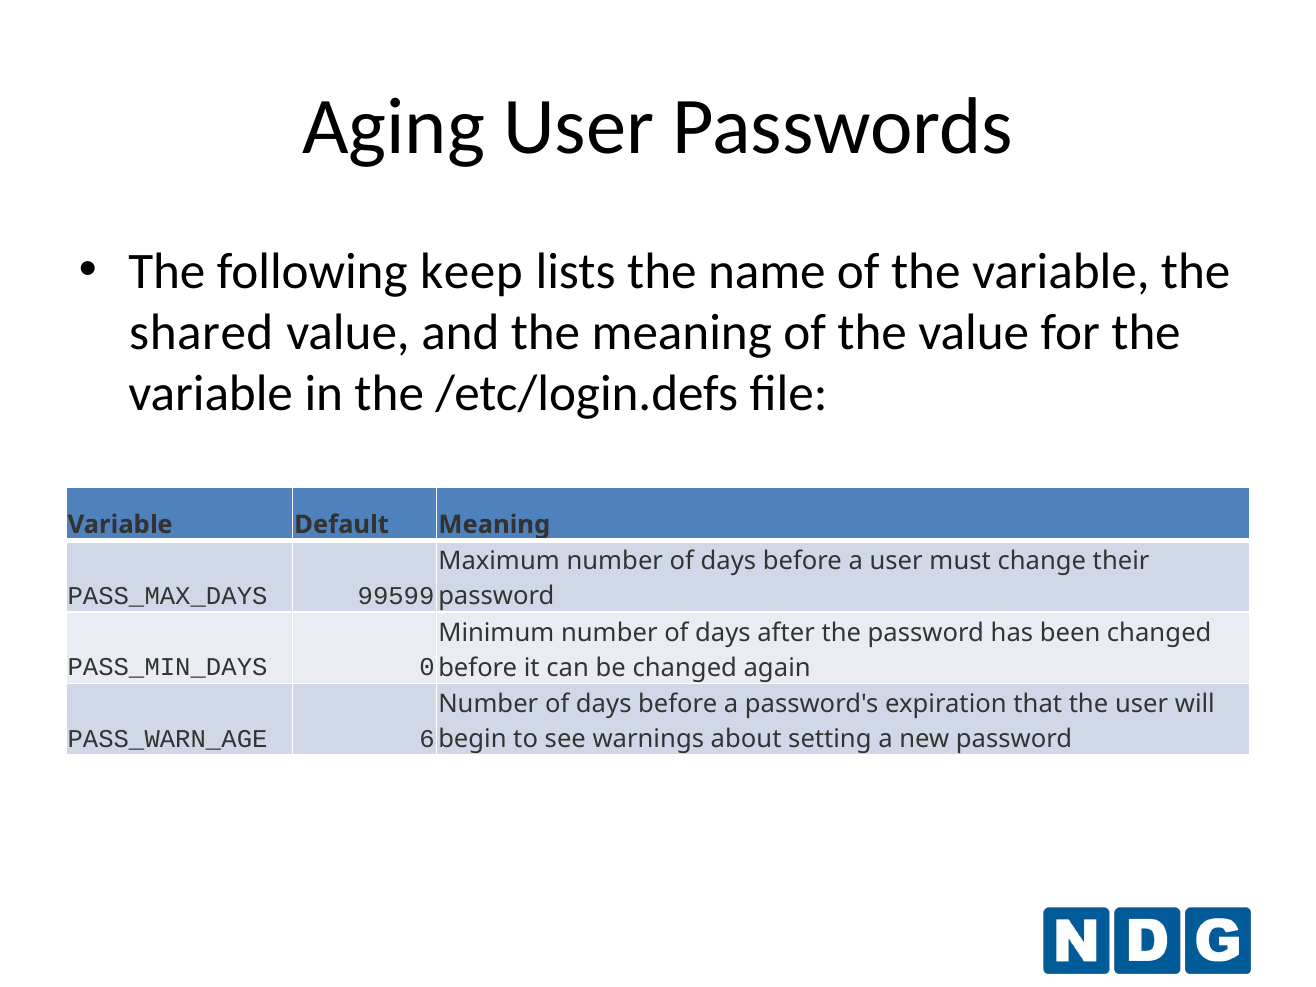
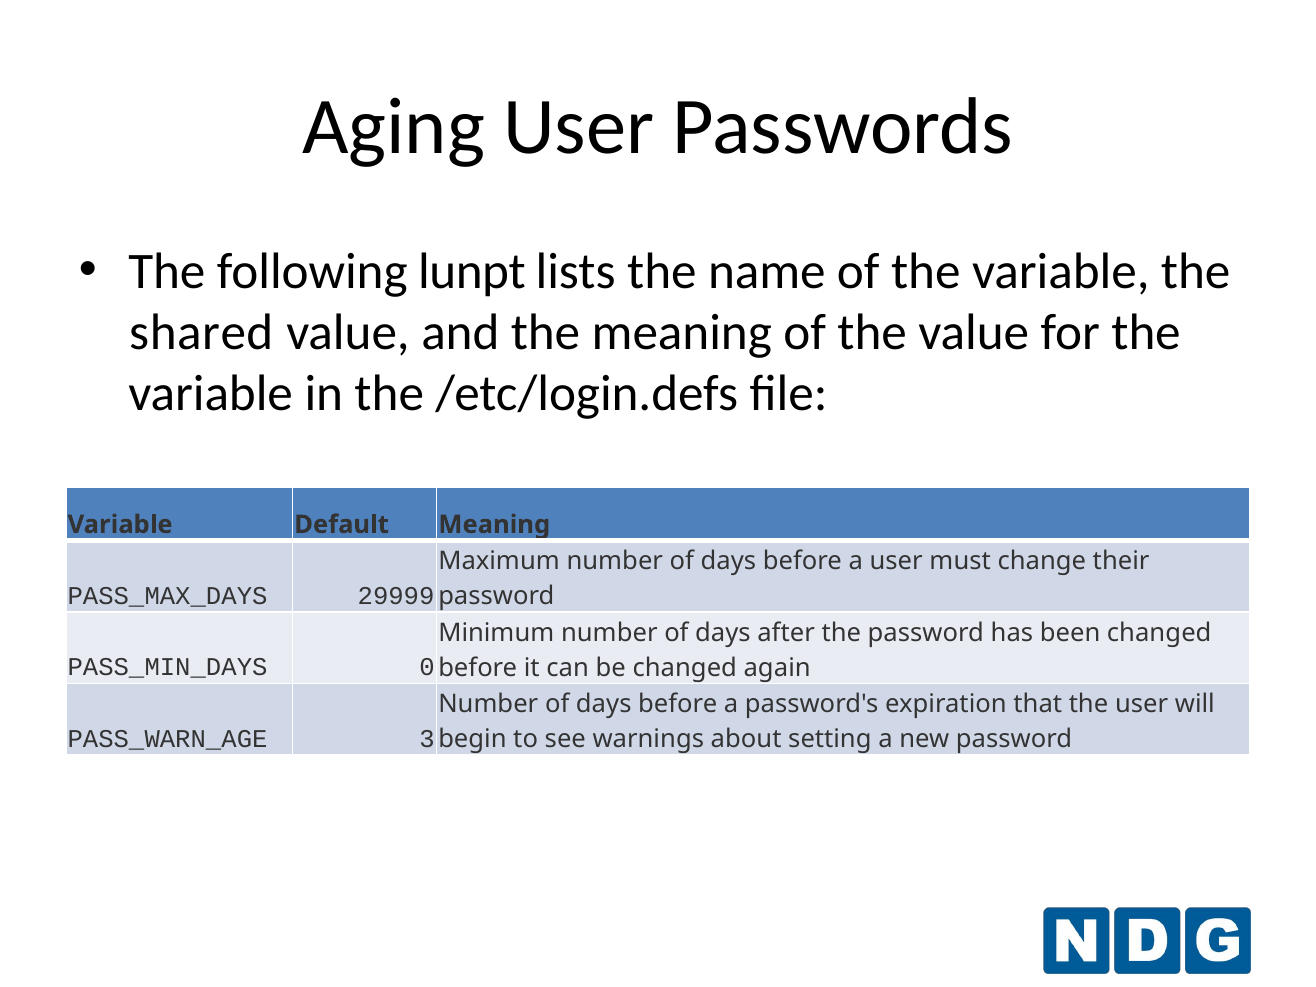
keep: keep -> lunpt (472, 271)
99599: 99599 -> 29999 (396, 596)
6: 6 -> 3 (427, 739)
